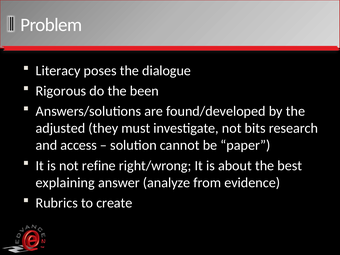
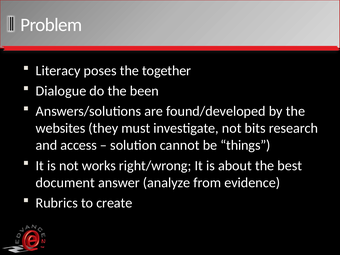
dialogue: dialogue -> together (167, 71)
Rigorous: Rigorous -> Dialogue (61, 91)
adjusted: adjusted -> websites (60, 128)
paper: paper -> things (245, 145)
refine: refine -> works (99, 166)
explaining: explaining -> document (65, 183)
